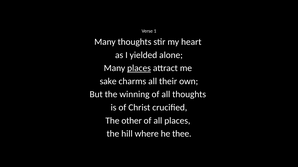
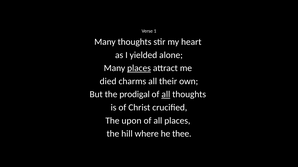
sake: sake -> died (108, 82)
winning: winning -> prodigal (135, 95)
all underline: none -> present (166, 95)
other: other -> upon (132, 121)
